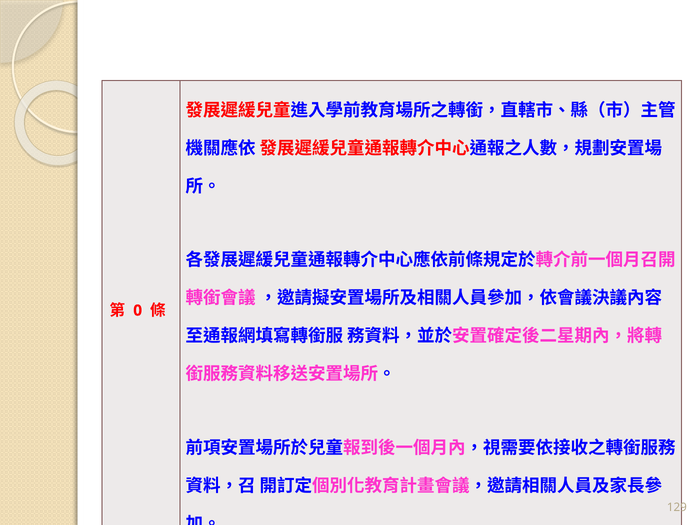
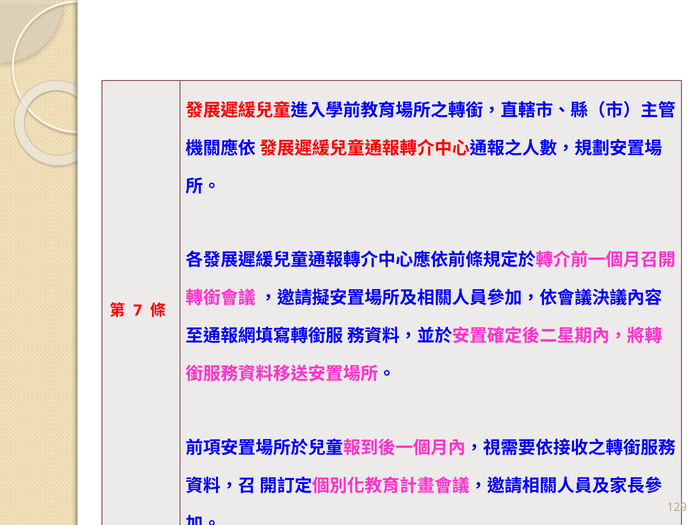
0: 0 -> 7 (138, 311)
